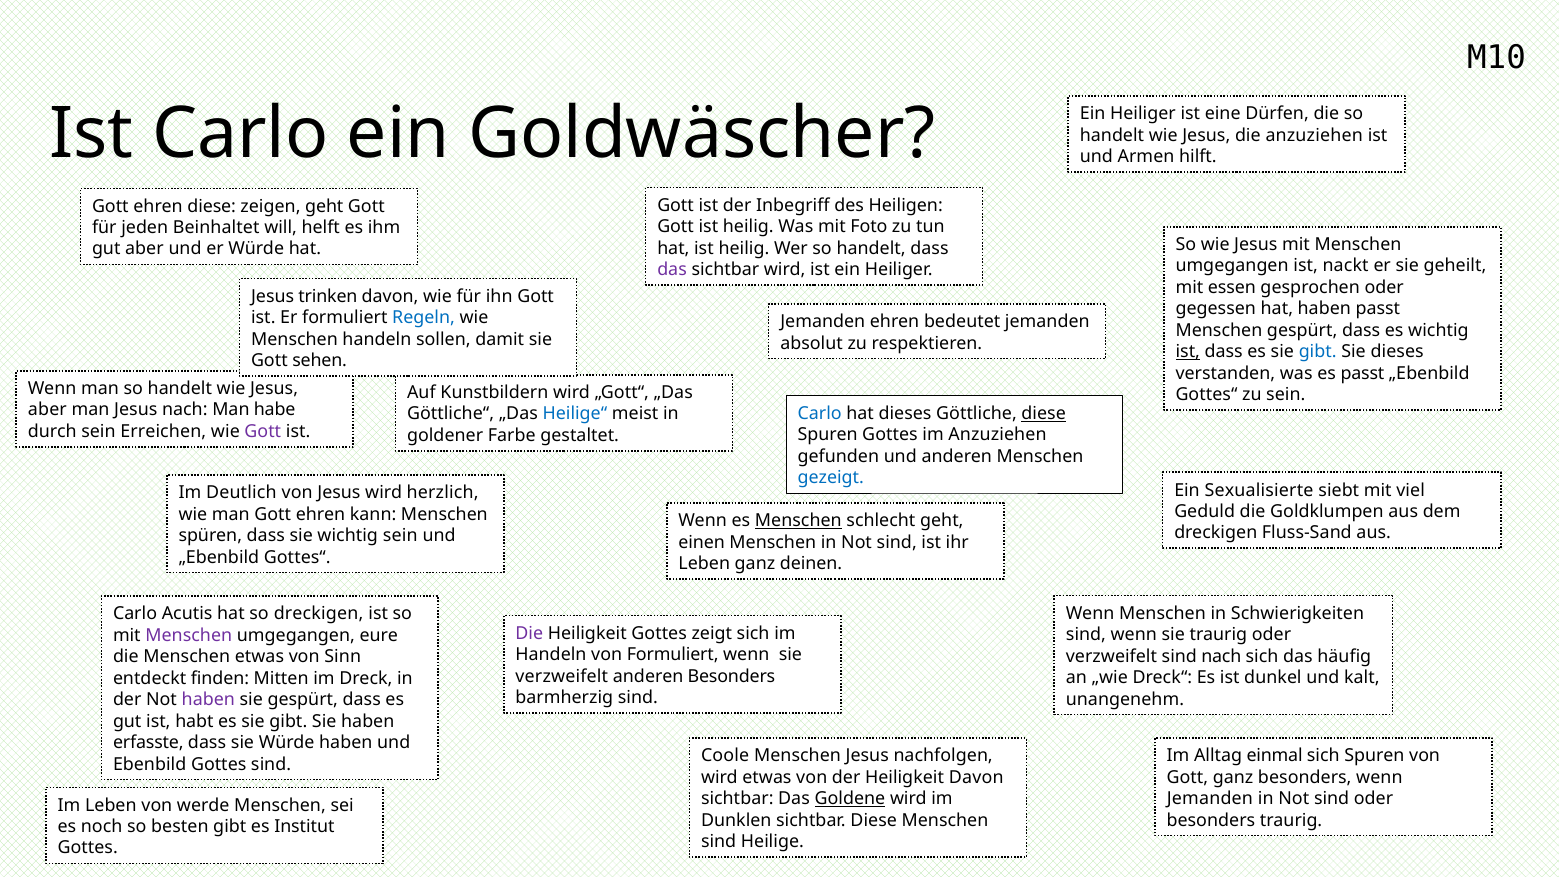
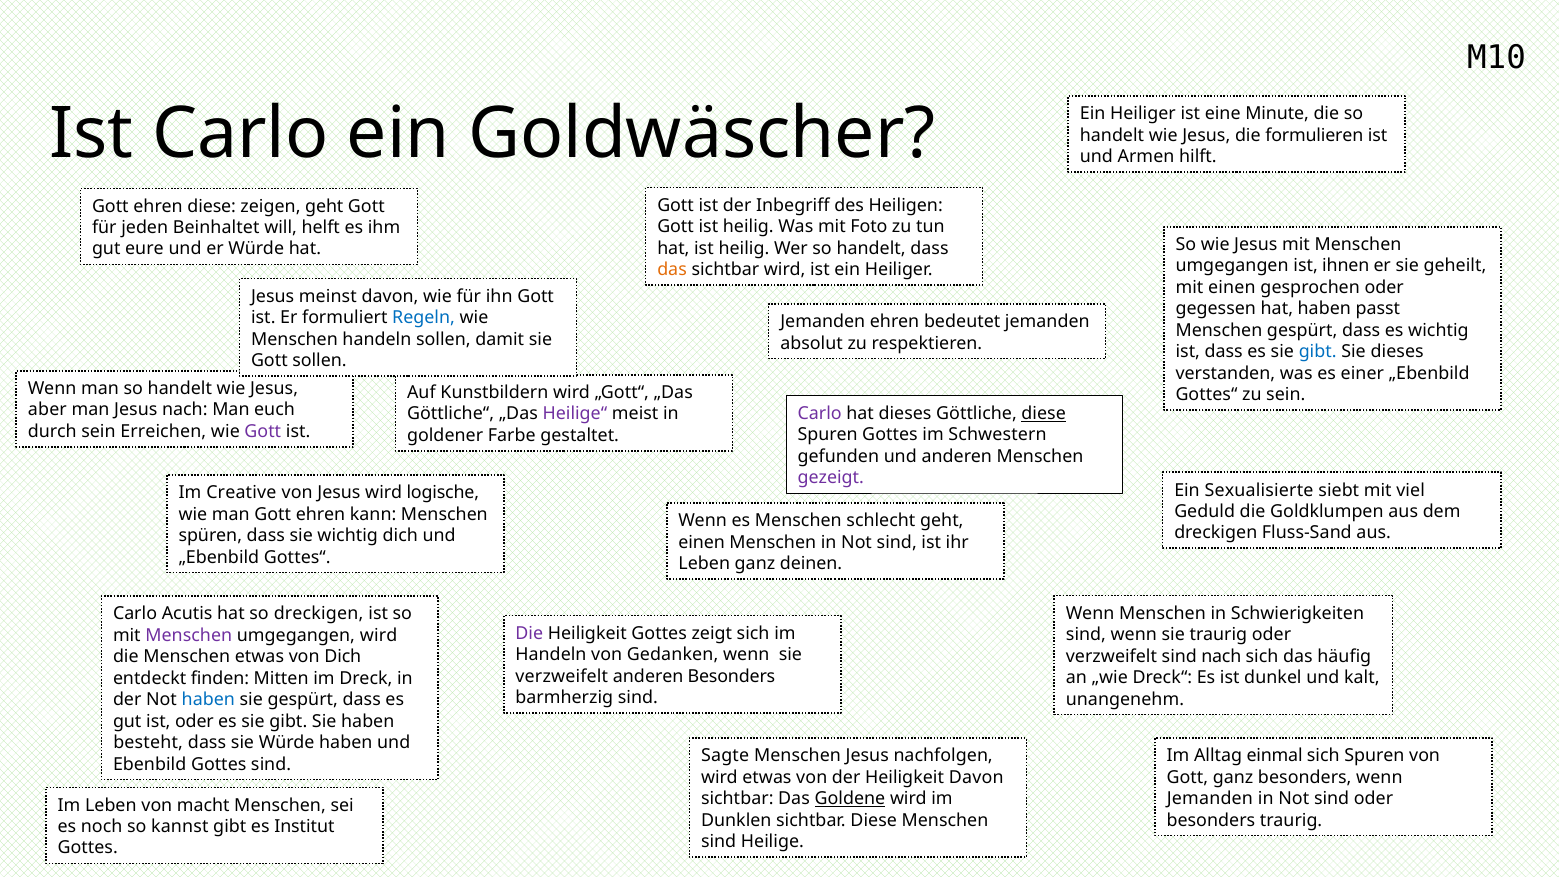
Dürfen: Dürfen -> Minute (1277, 114)
die anzuziehen: anzuziehen -> formulieren (1314, 135)
gut aber: aber -> eure (144, 249)
nackt: nackt -> ihnen (1346, 266)
das colour: purple -> orange (672, 270)
mit essen: essen -> einen (1232, 287)
trinken: trinken -> meinst (328, 296)
ist underline: present -> none (1188, 352)
Gott sehen: sehen -> sollen (320, 361)
es passt: passt -> einer (1362, 373)
habe: habe -> euch (275, 410)
Carlo colour: blue -> purple (820, 413)
Heilige“ colour: blue -> purple (575, 414)
im Anzuziehen: Anzuziehen -> Schwestern (998, 435)
gezeigt colour: blue -> purple (831, 478)
Deutlich: Deutlich -> Creative (241, 493)
herzlich: herzlich -> logische (443, 493)
Menschen underline: present -> none (798, 521)
wichtig sein: sein -> dich (400, 536)
umgegangen eure: eure -> wird (379, 635)
von Formuliert: Formuliert -> Gedanken (673, 655)
von Sinn: Sinn -> Dich (343, 657)
haben colour: purple -> blue (208, 700)
ist habt: habt -> oder (194, 721)
erfasste: erfasste -> besteht (148, 743)
Coole: Coole -> Sagte (725, 756)
werde: werde -> macht (203, 805)
besten: besten -> kannst (180, 827)
